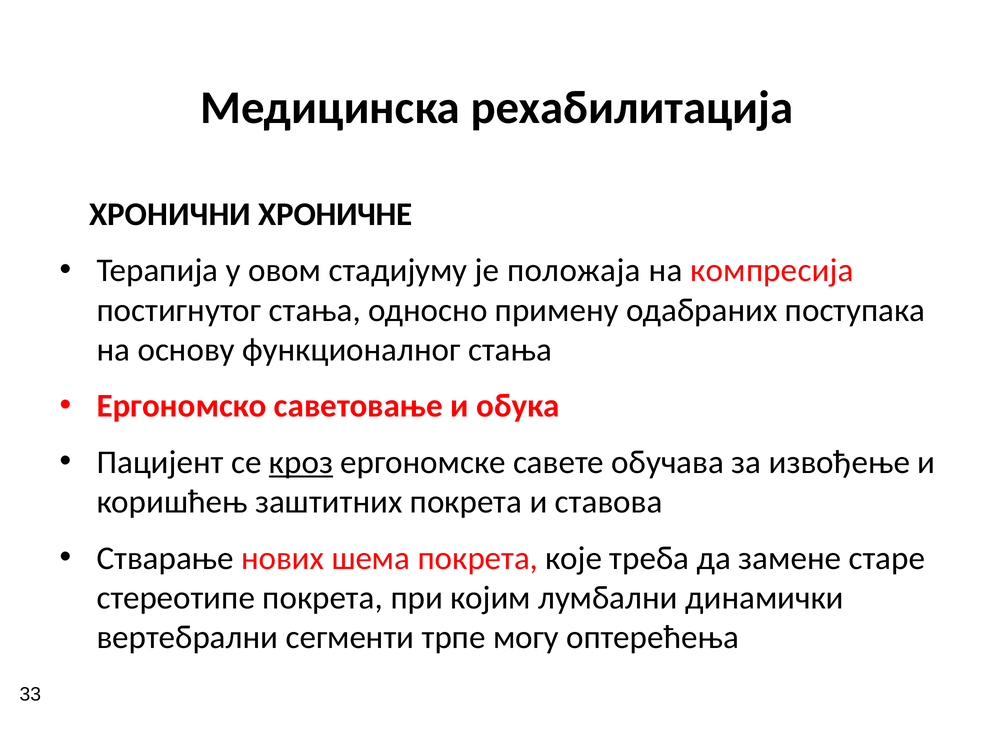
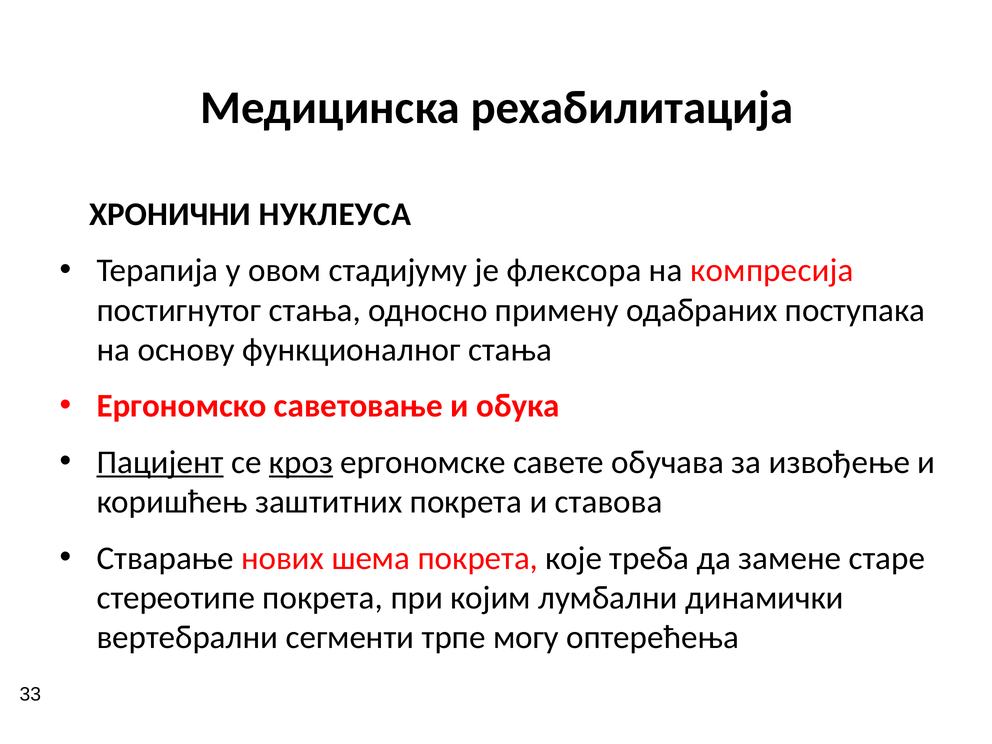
ХРОНИЧНЕ: ХРОНИЧНЕ -> НУКЛЕУСА (335, 214)
положаја: положаја -> флексора (574, 270)
Пацијент underline: none -> present (160, 462)
